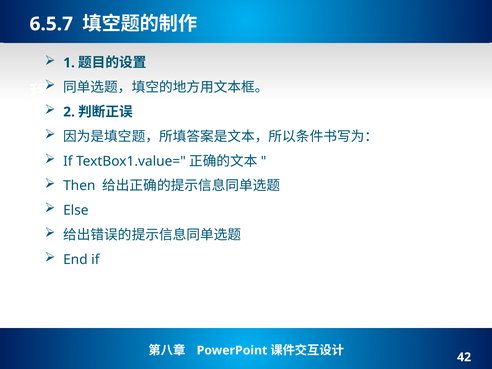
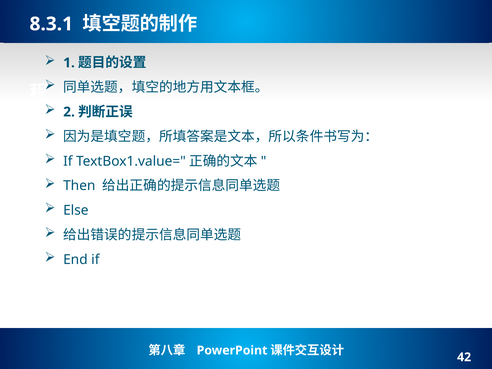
6.5.7: 6.5.7 -> 8.3.1 (51, 24)
